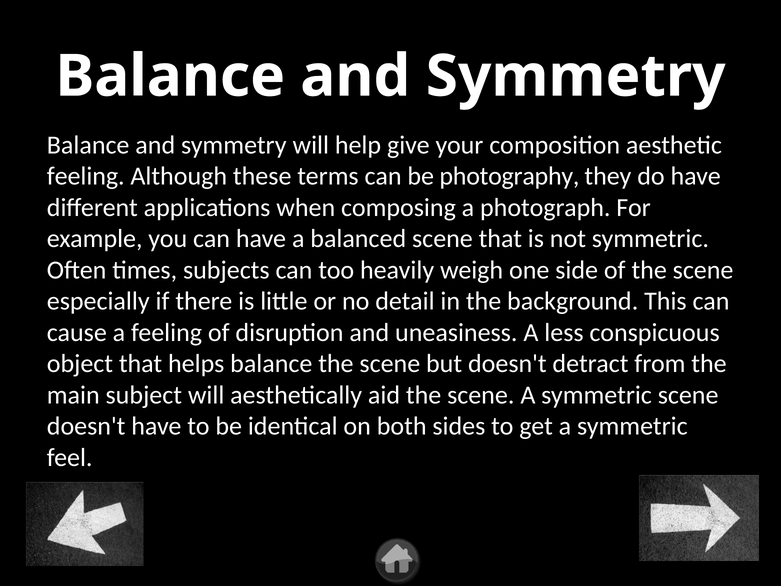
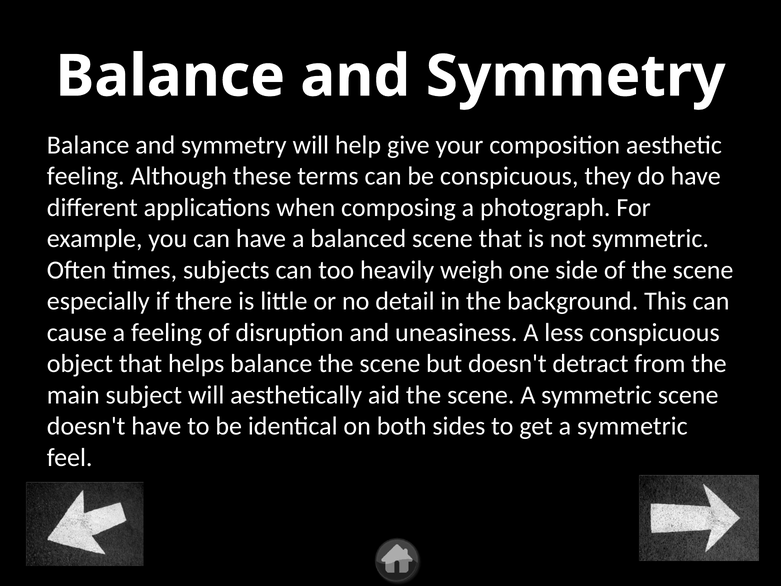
be photography: photography -> conspicuous (509, 176)
